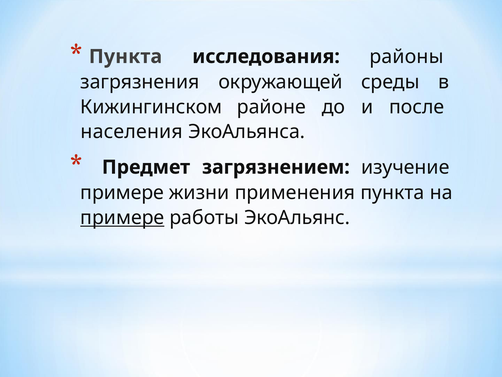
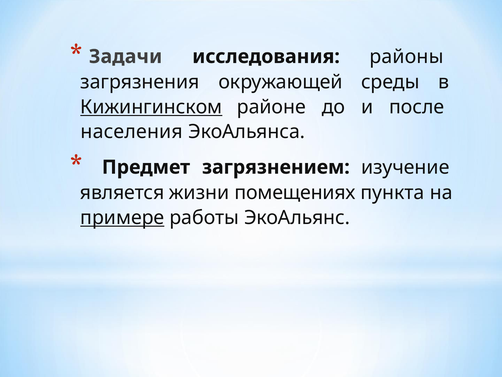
Пункта: Пункта -> Задачи (126, 56)
Кижингинском underline: none -> present (151, 107)
примере: примере -> является (122, 192)
применения: применения -> помещениях (295, 192)
